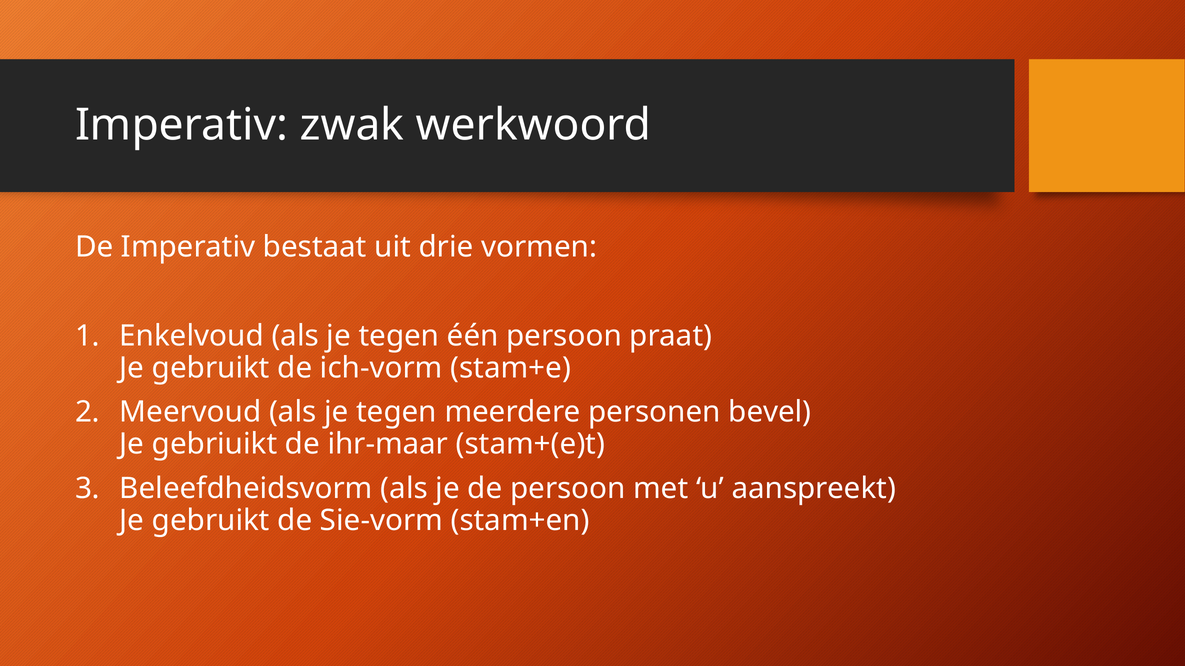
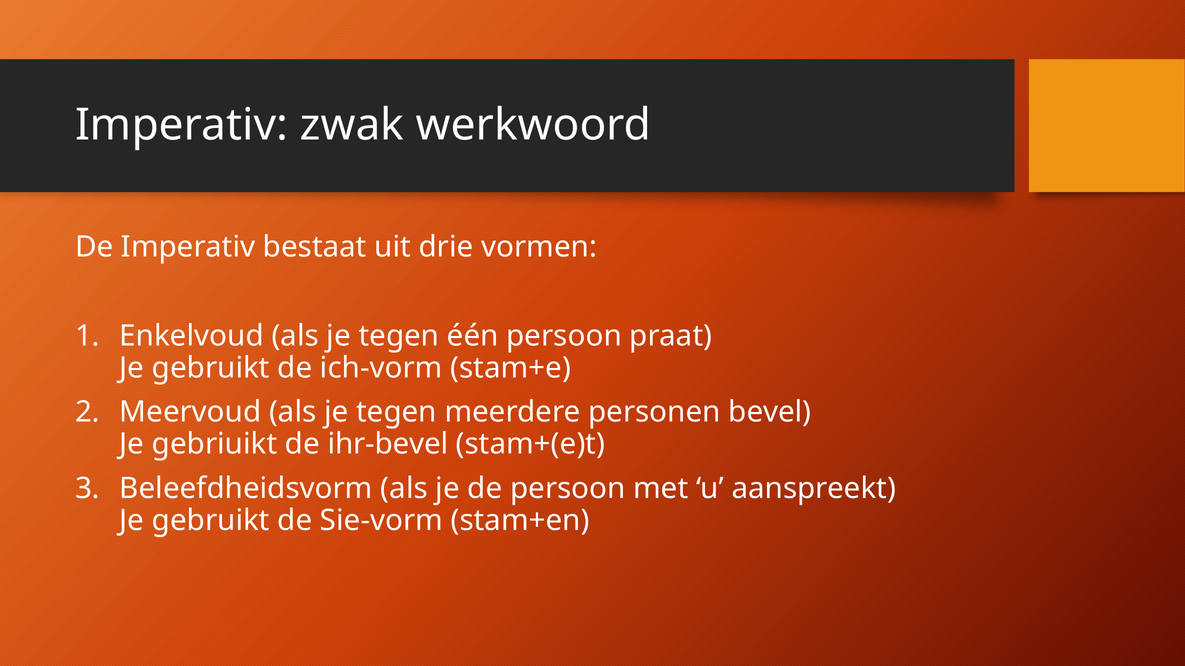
ihr-maar: ihr-maar -> ihr-bevel (388, 444)
